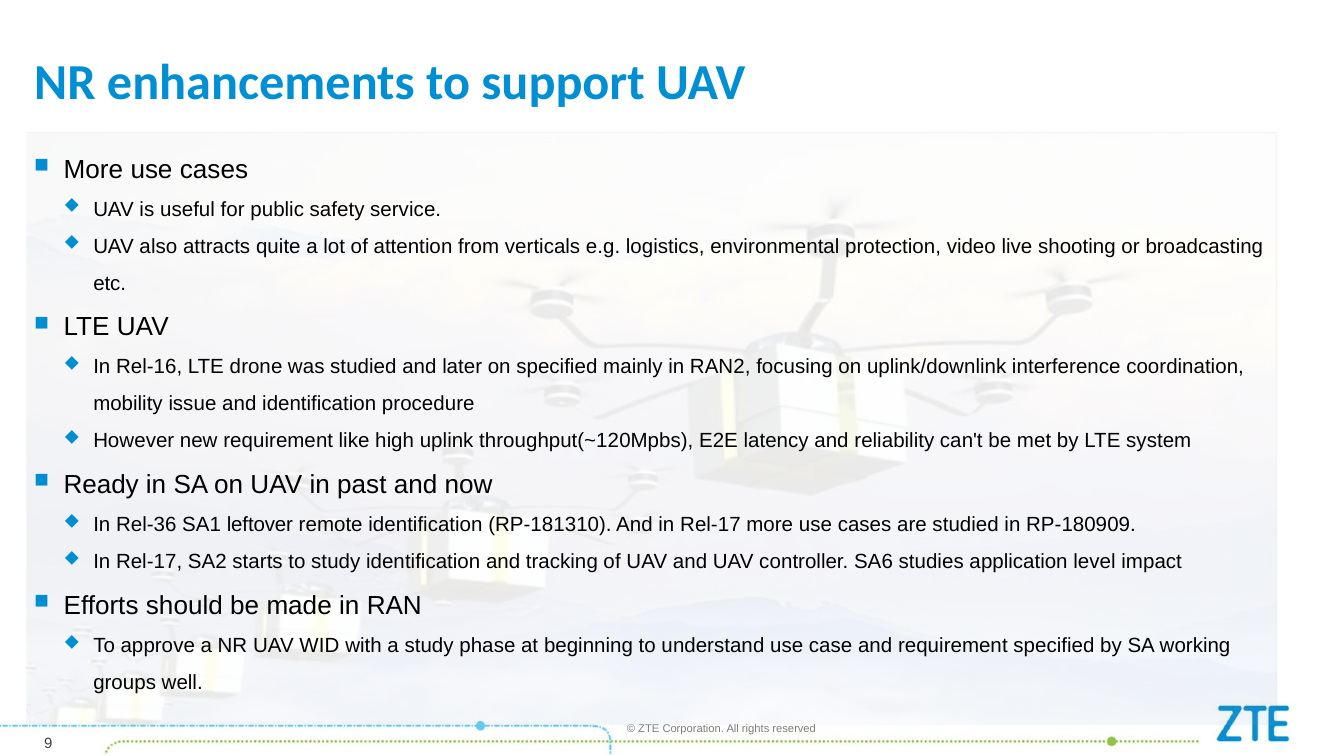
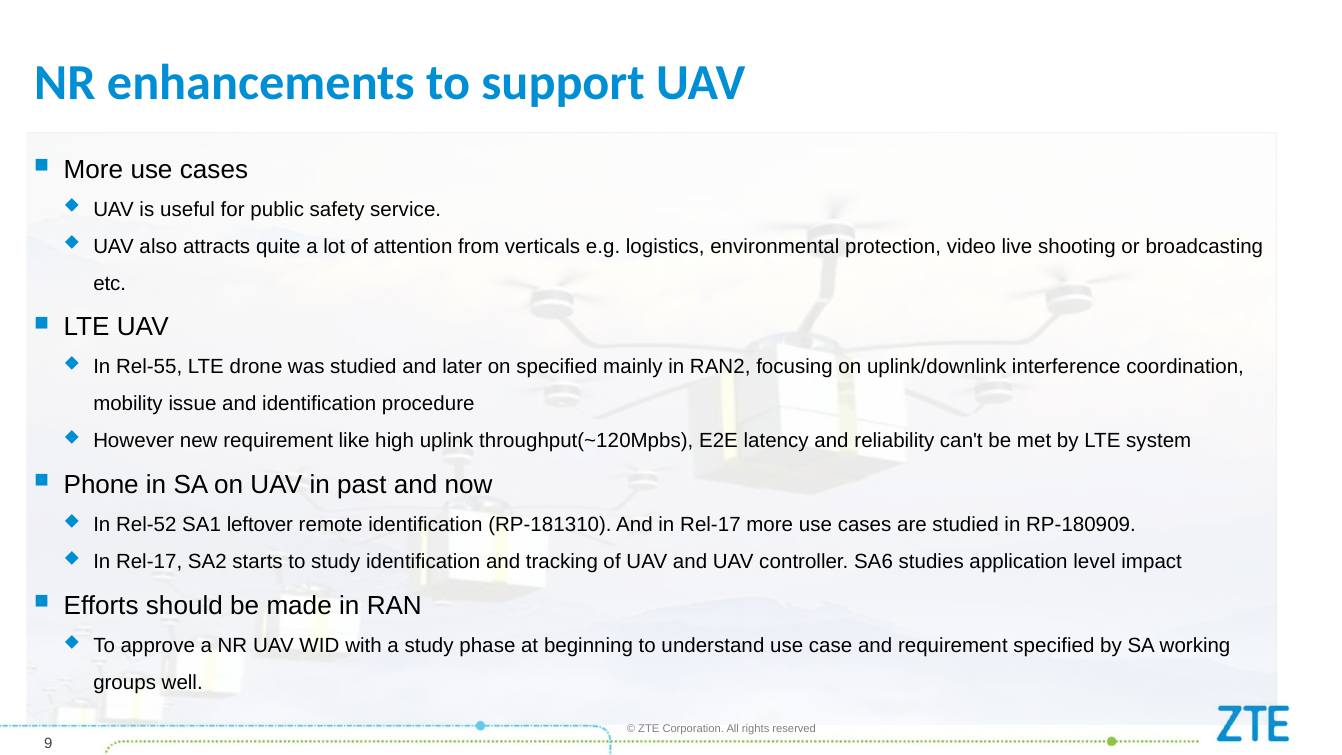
Rel-16: Rel-16 -> Rel-55 (149, 367)
Ready: Ready -> Phone (101, 485)
Rel-36: Rel-36 -> Rel-52 (146, 525)
